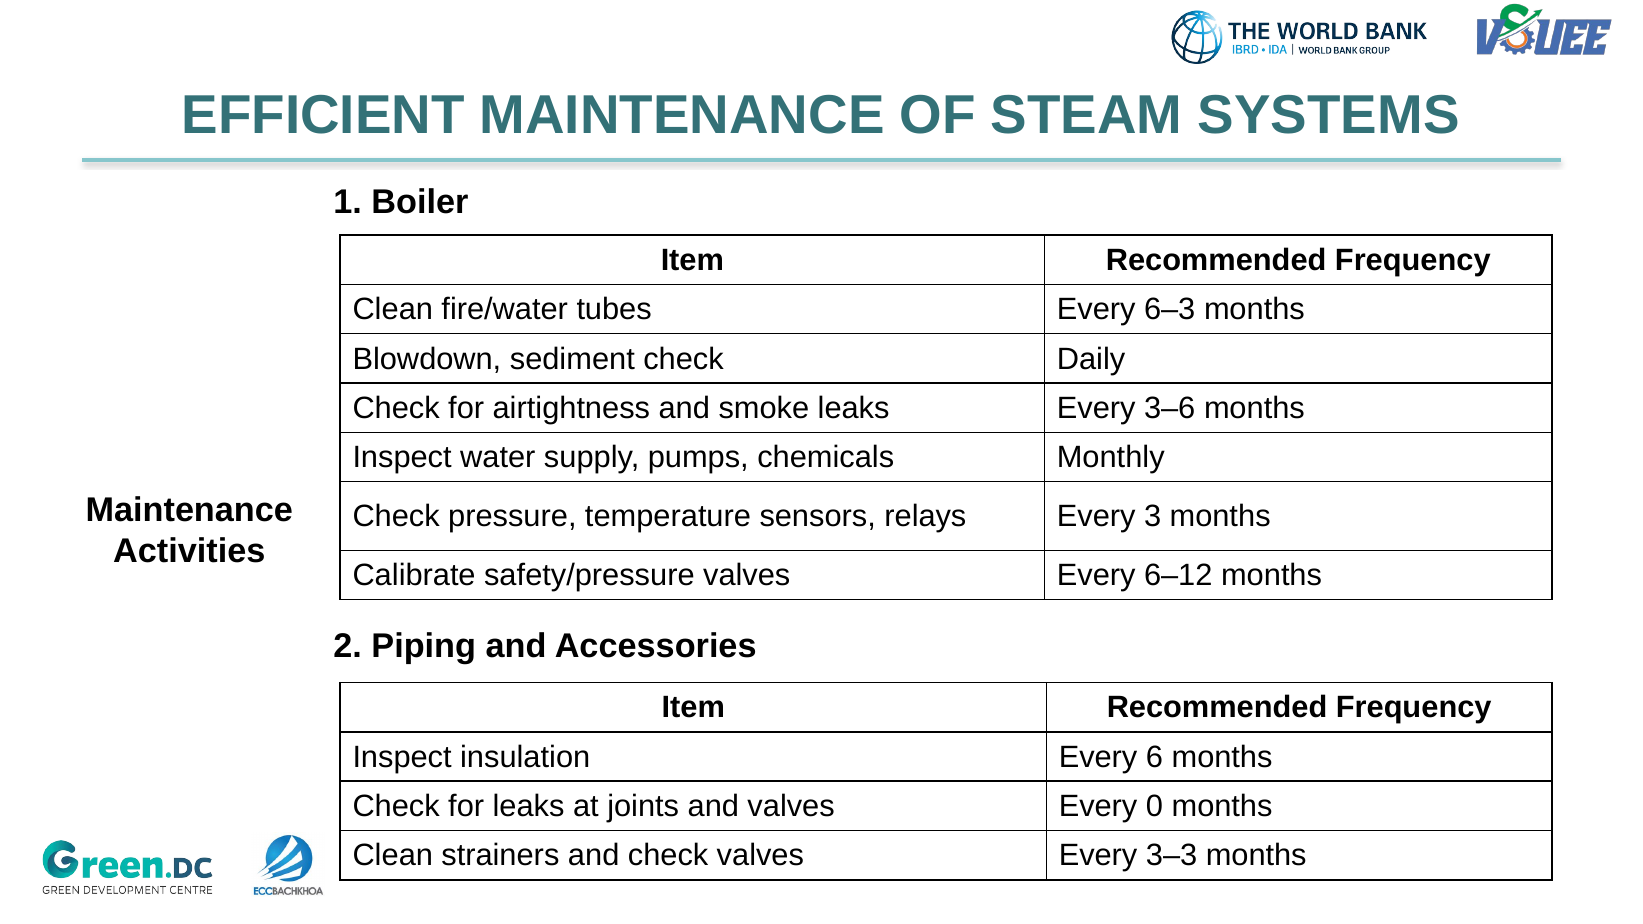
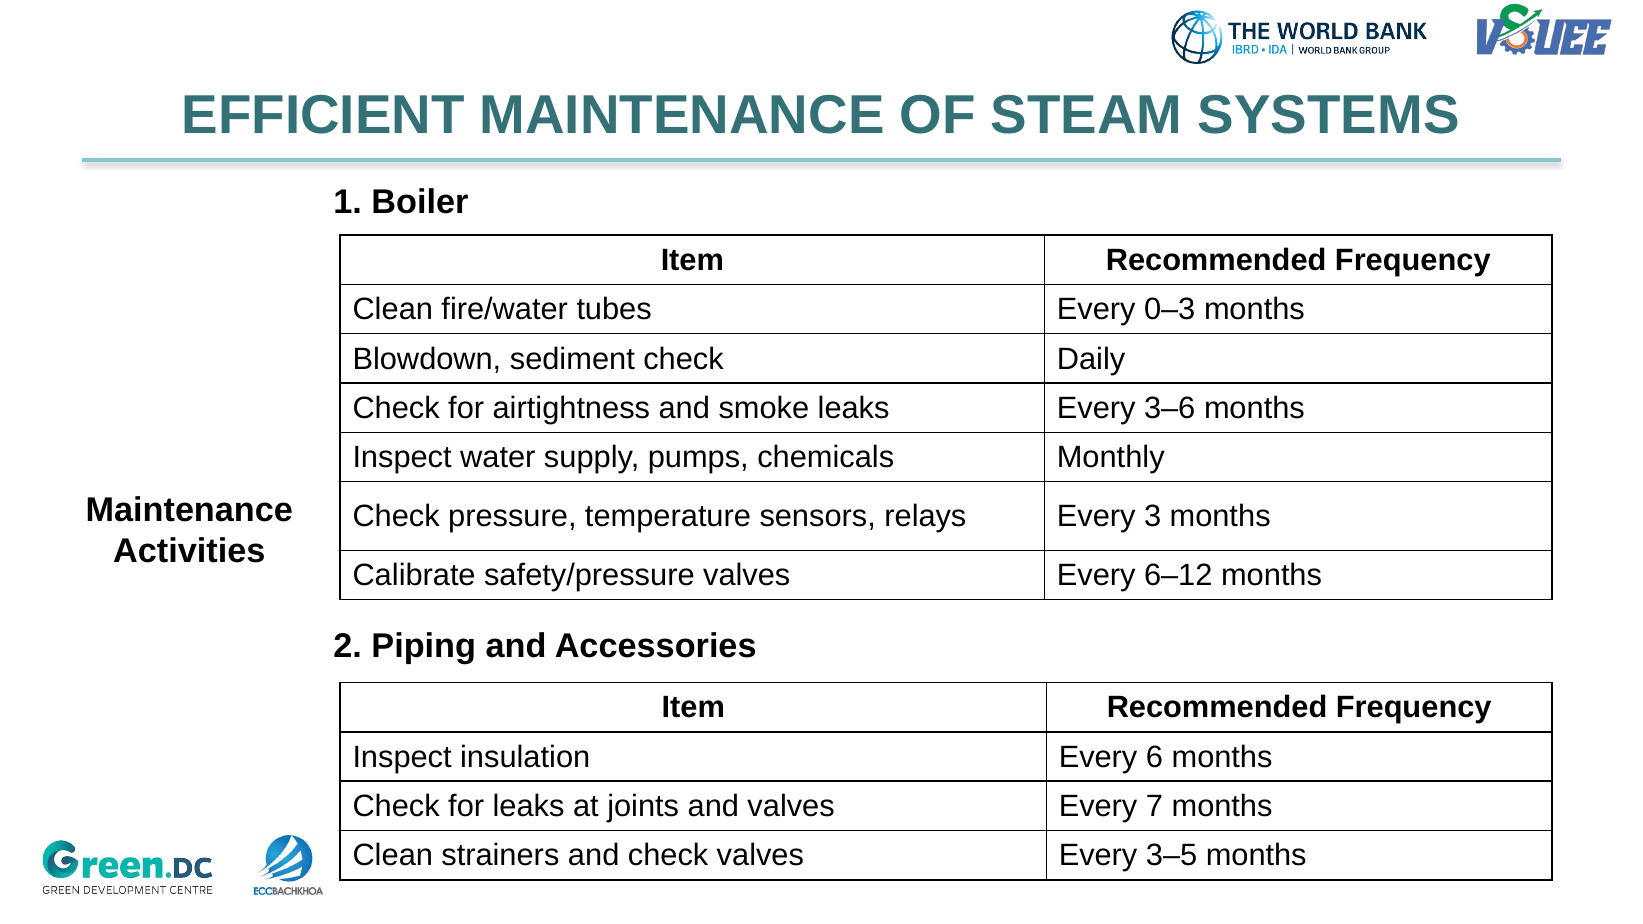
6–3: 6–3 -> 0–3 (1170, 310)
0: 0 -> 7 (1154, 807)
3–3: 3–3 -> 3–5 (1172, 856)
